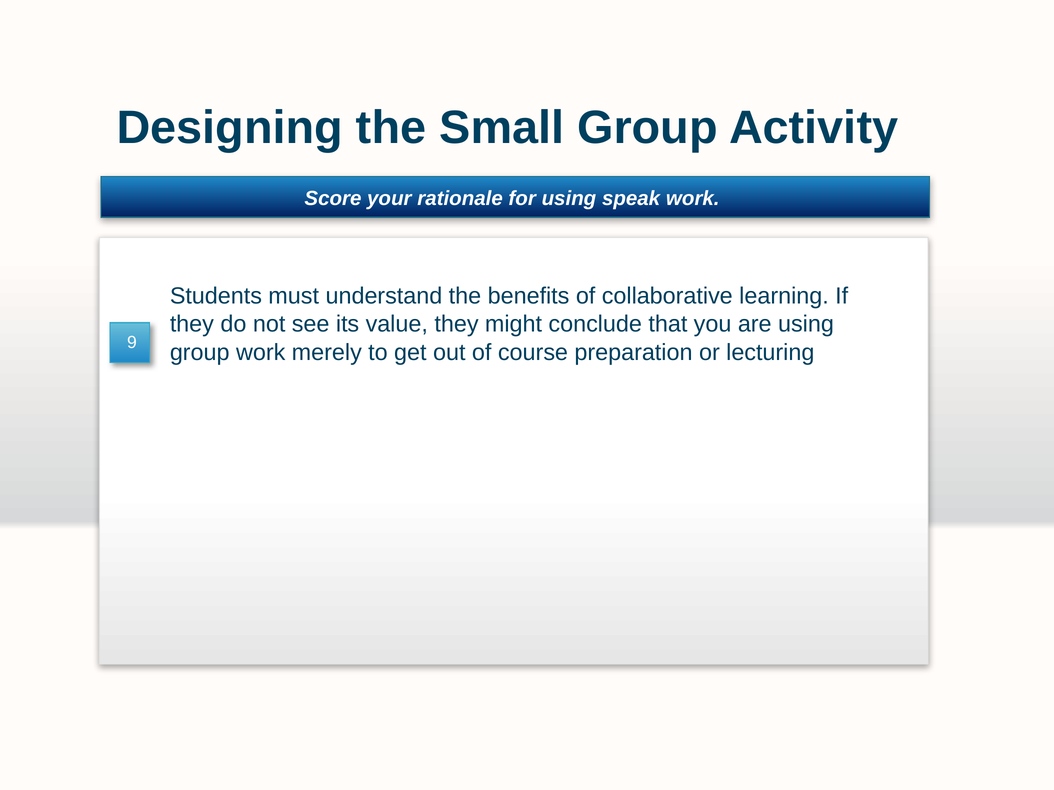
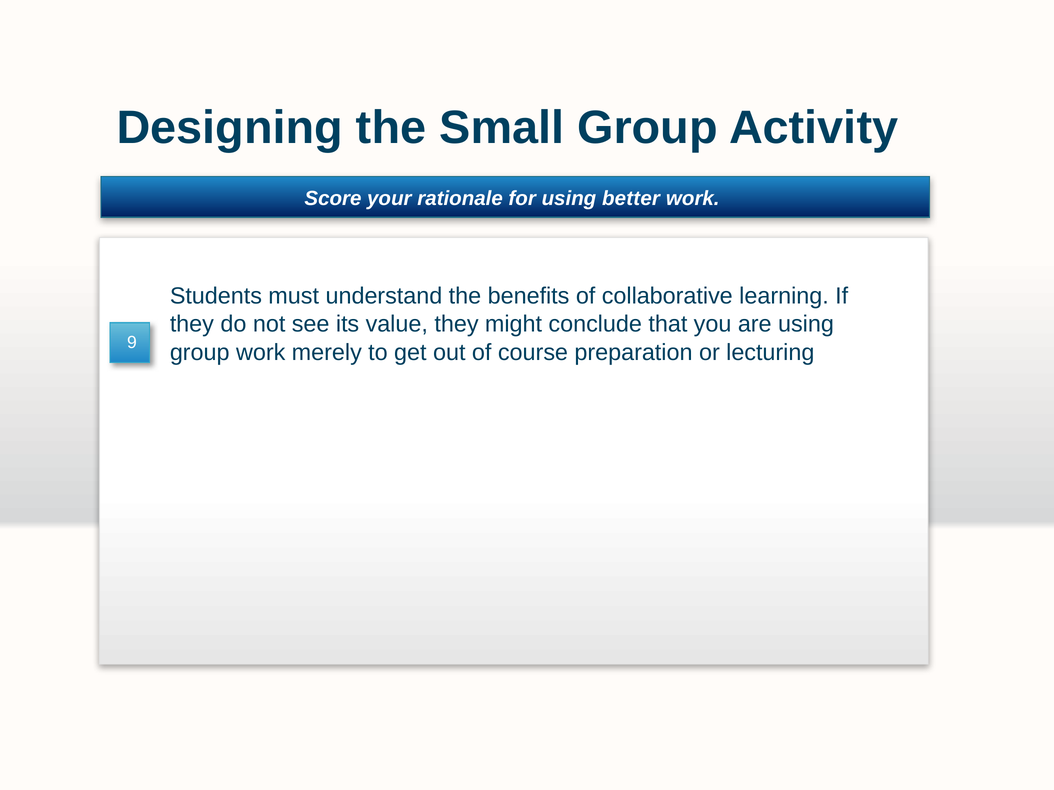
speak: speak -> better (631, 198)
